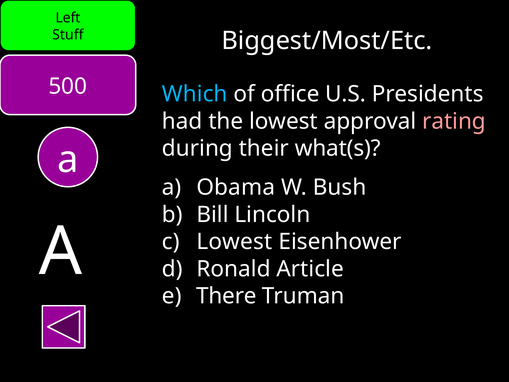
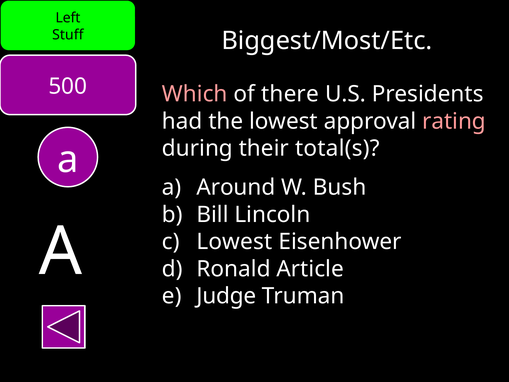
Which colour: light blue -> pink (195, 94)
office: office -> there (290, 94)
what(s: what(s -> total(s (337, 148)
Obama: Obama -> Around (236, 187)
There: There -> Judge (226, 296)
